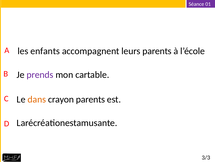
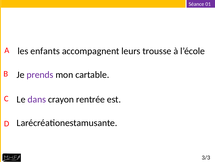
leurs parents: parents -> trousse (157, 51)
dans colour: orange -> purple (37, 99)
crayon parents: parents -> rentrée (90, 99)
